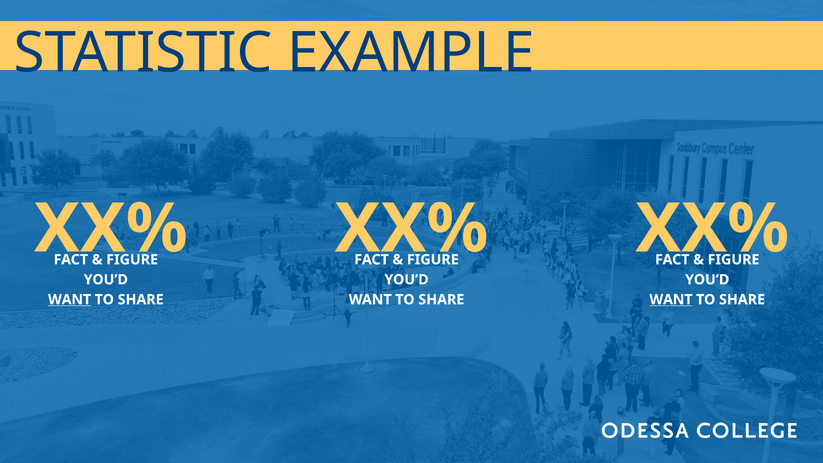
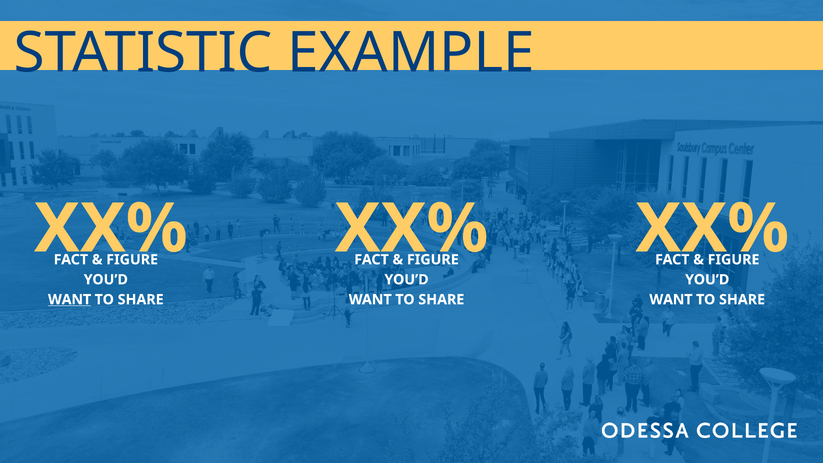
WANT underline: present -> none (671, 300)
